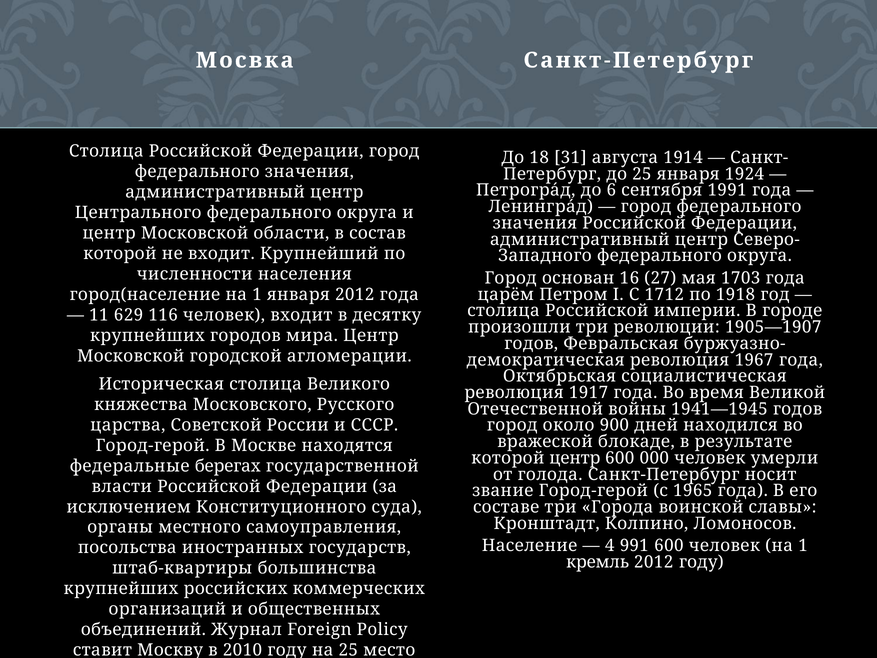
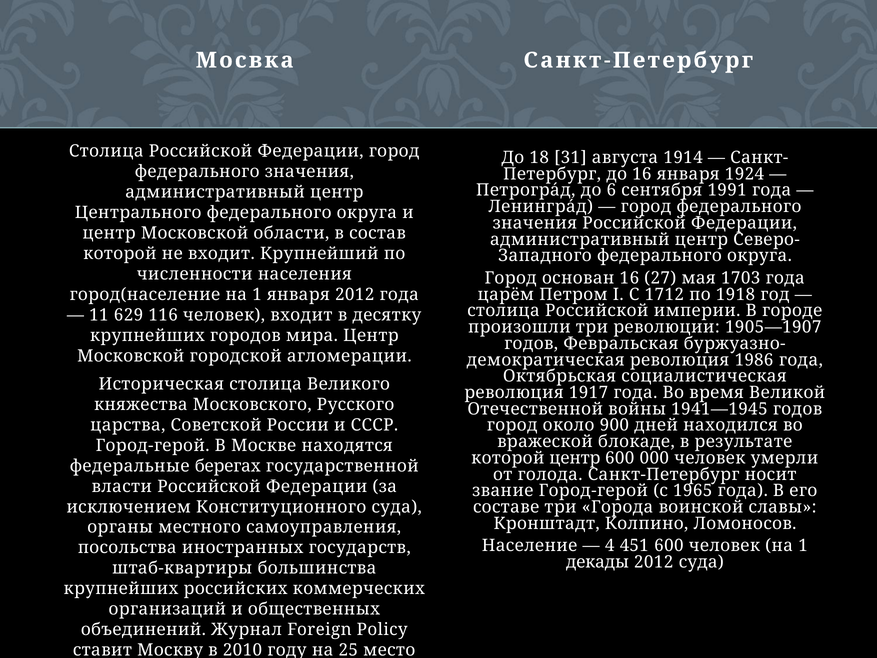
до 25: 25 -> 16 (642, 174)
1967: 1967 -> 1986 (754, 360)
991: 991 -> 451 (634, 546)
кремль: кремль -> декады (597, 562)
2012 году: году -> суда (701, 562)
